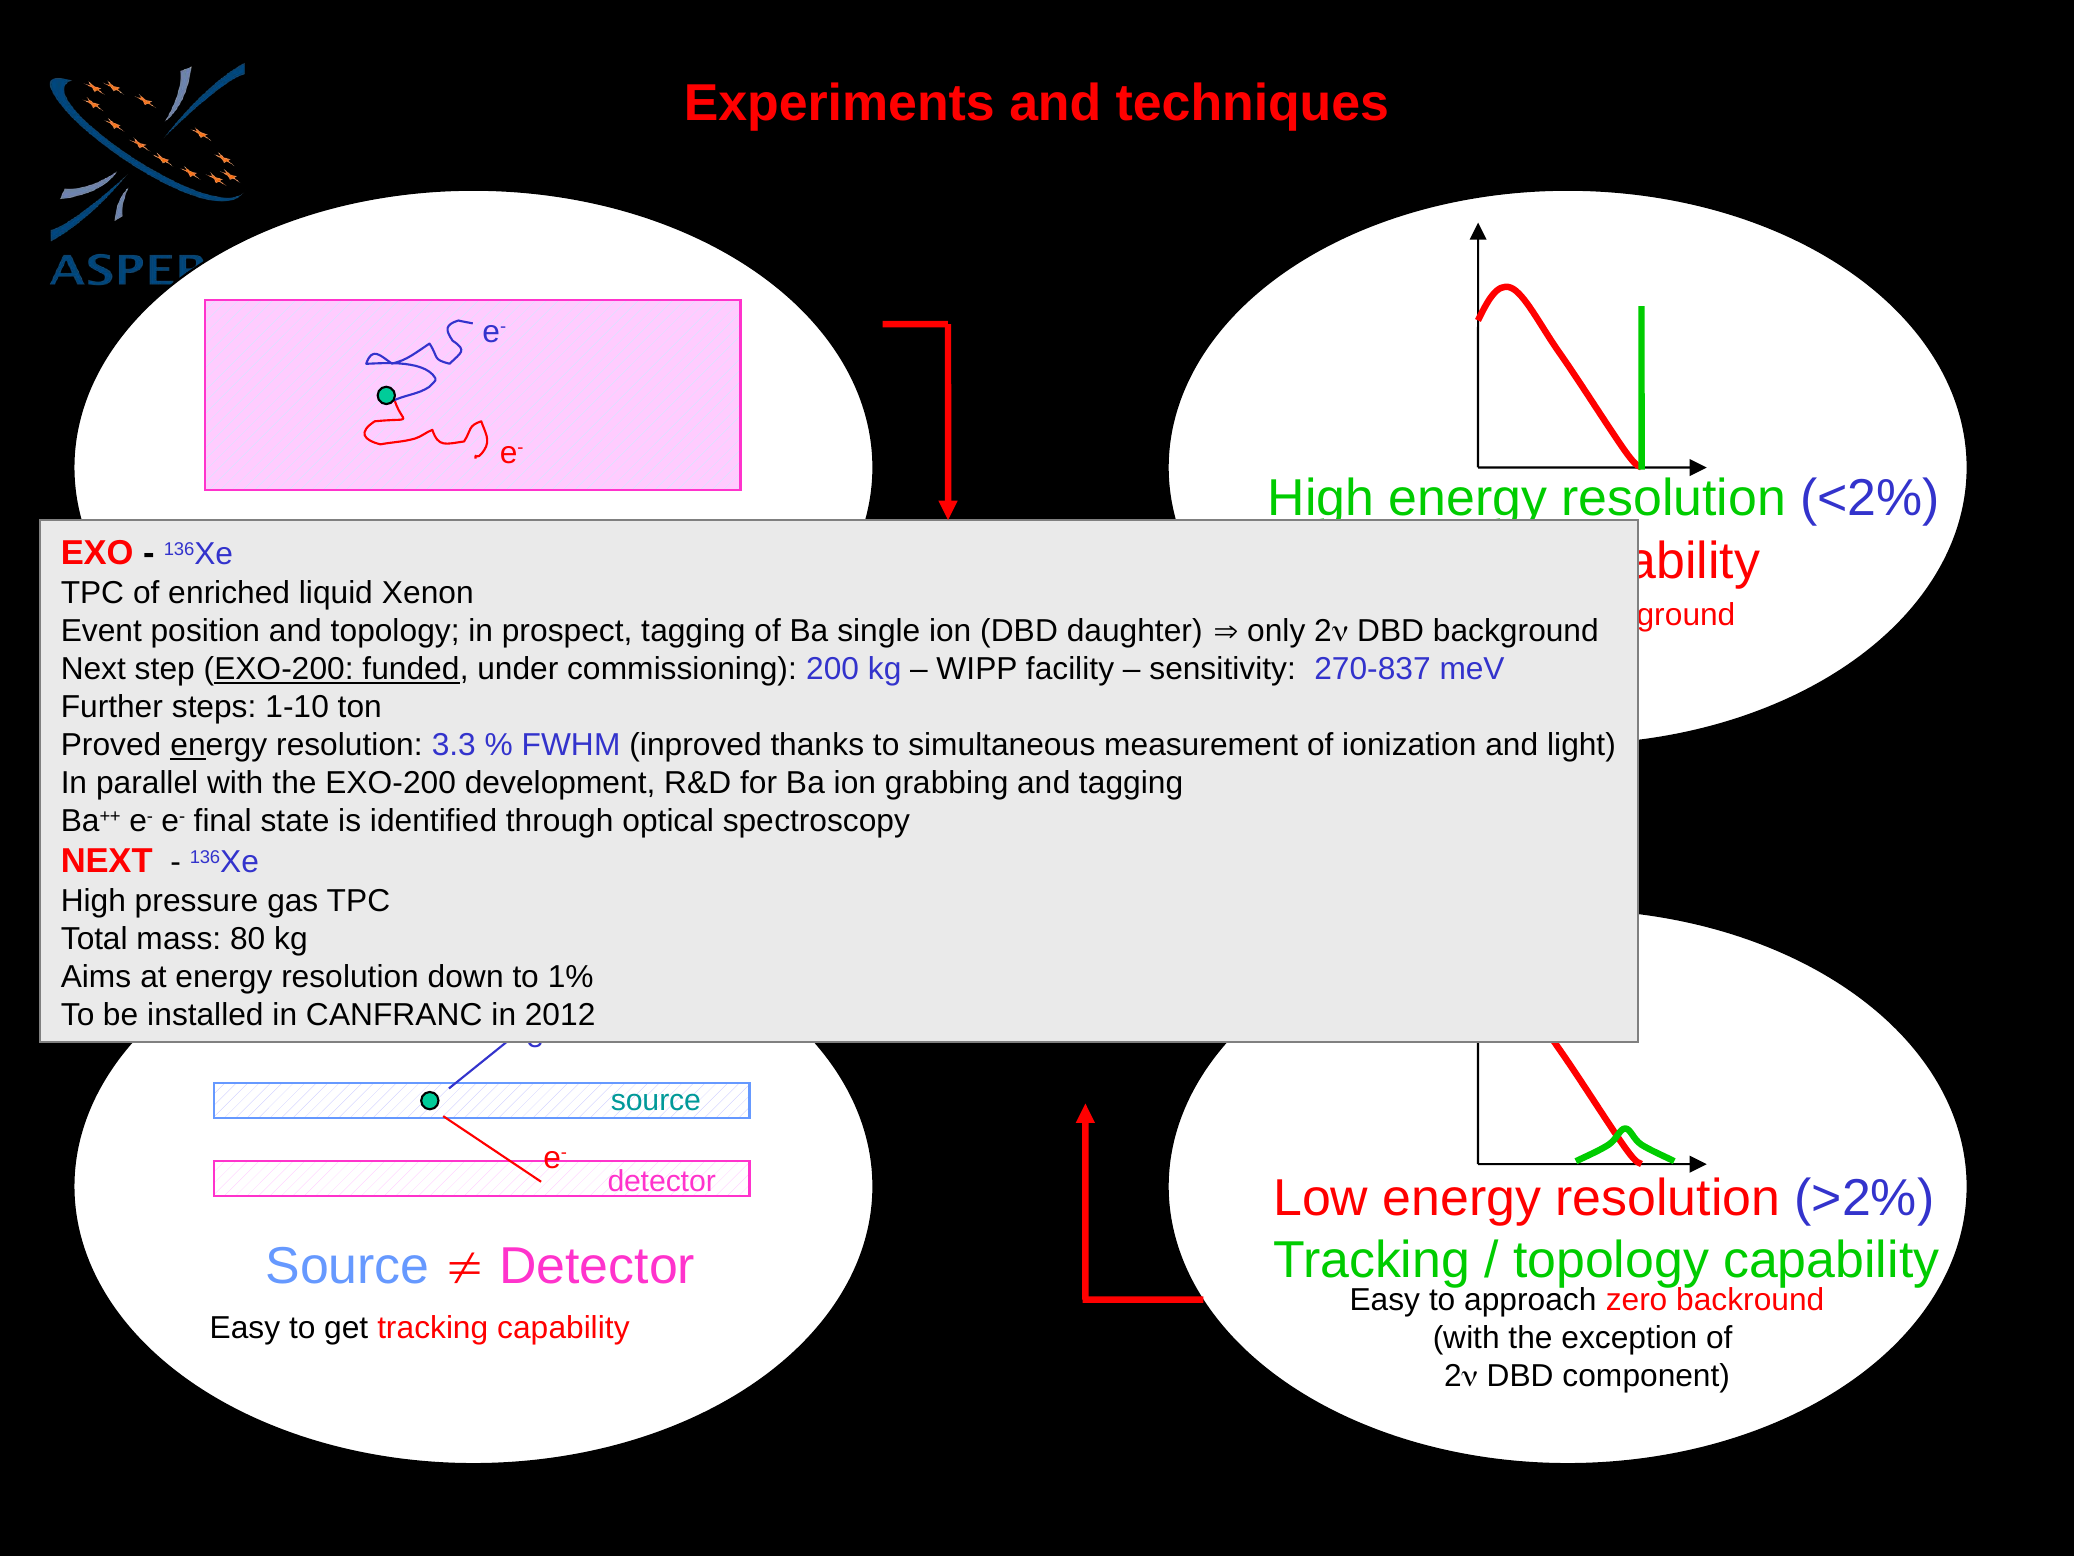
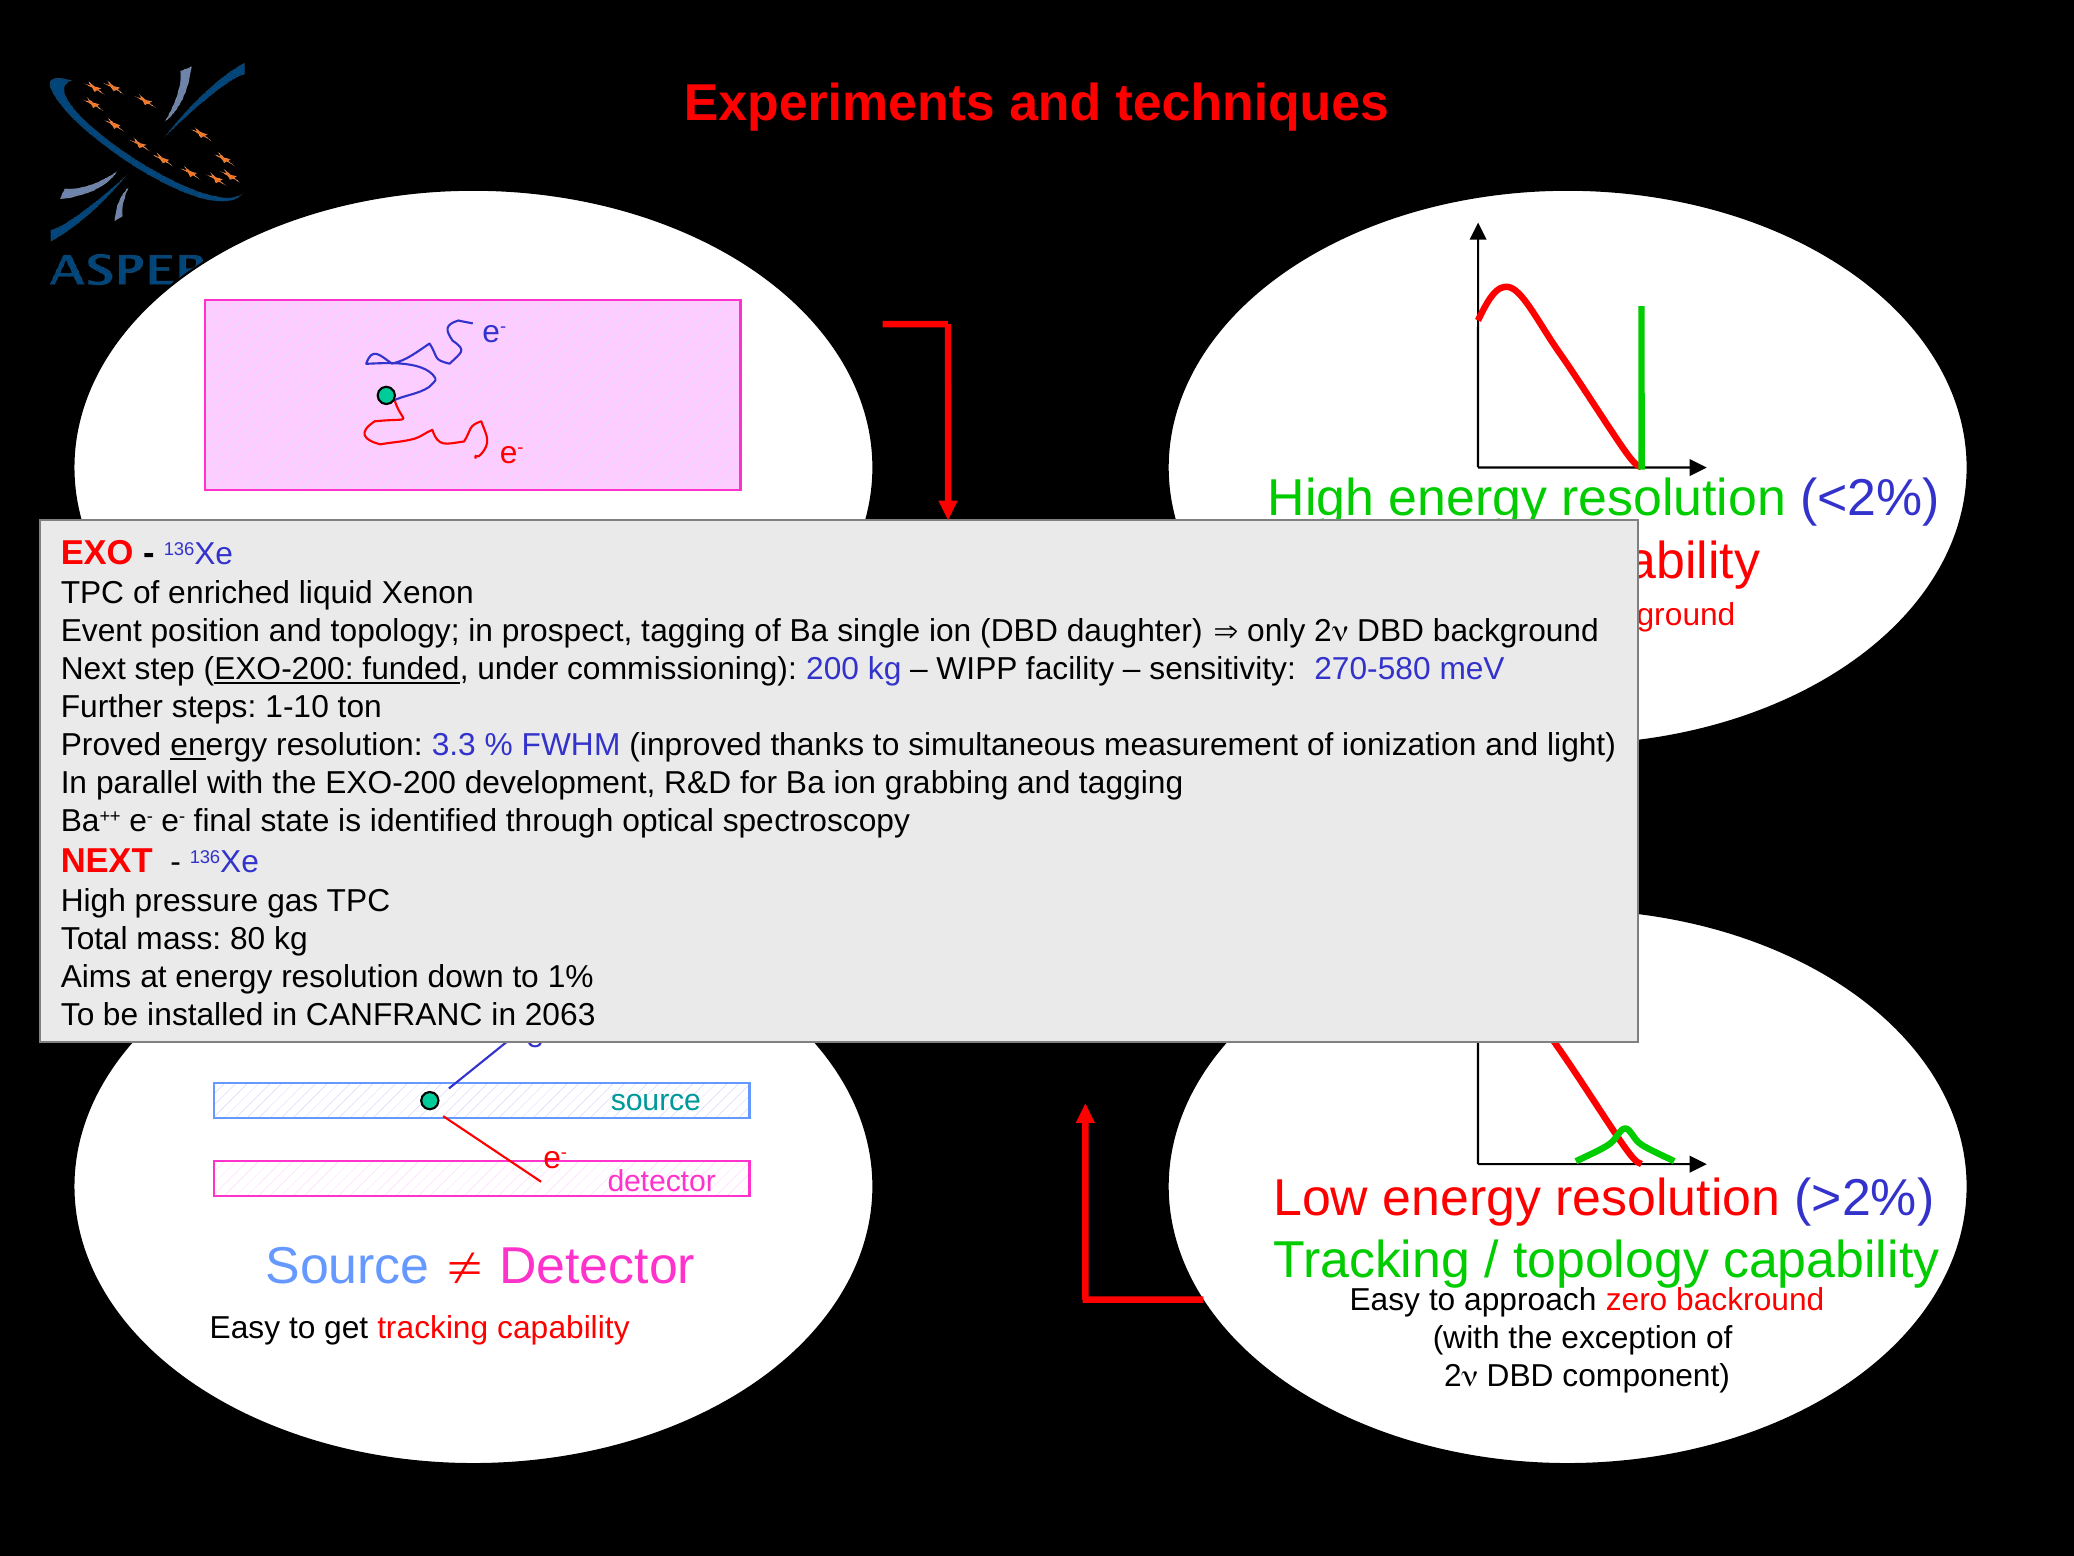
270-837: 270-837 -> 270-580 (1372, 669)
2012: 2012 -> 2063 (560, 1015)
